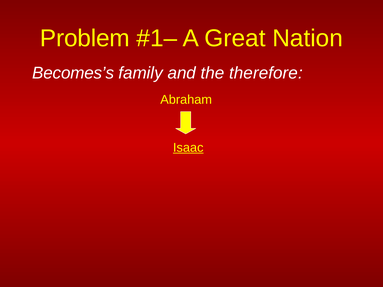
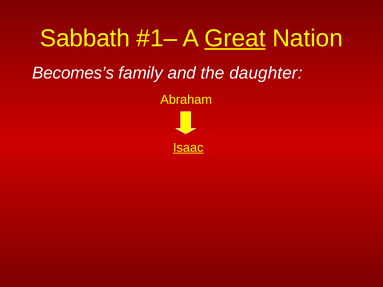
Problem: Problem -> Sabbath (85, 38)
Great underline: none -> present (235, 38)
therefore: therefore -> daughter (266, 73)
